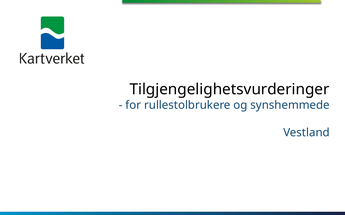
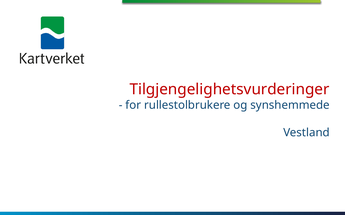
Tilgjengelighetsvurderinger colour: black -> red (230, 90)
